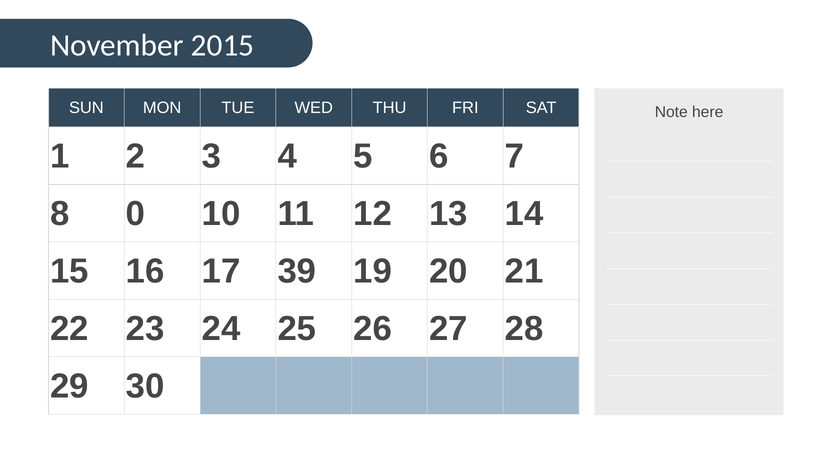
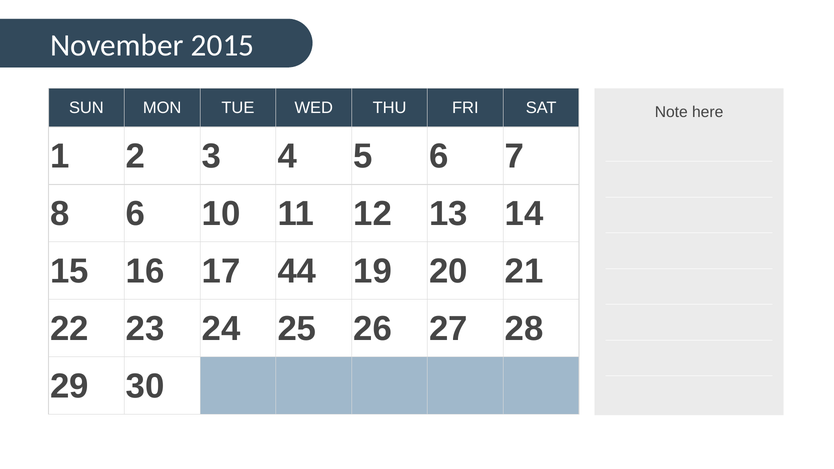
8 0: 0 -> 6 (136, 214)
39: 39 -> 44 (297, 271)
